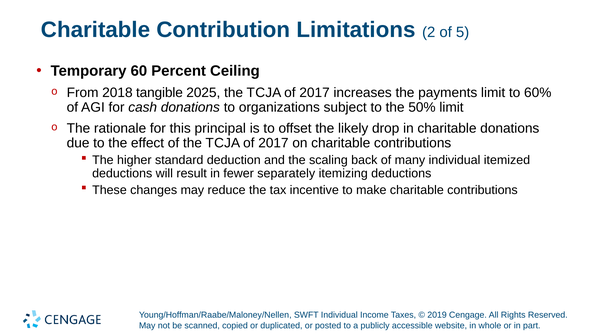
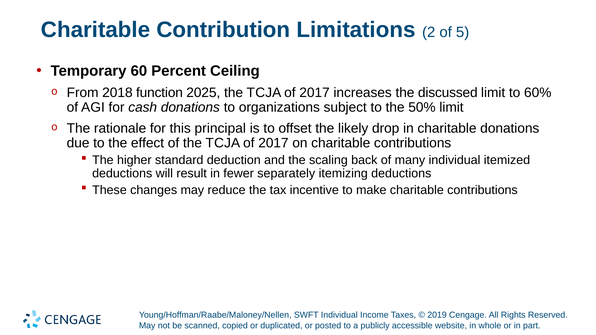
tangible: tangible -> function (159, 93)
payments: payments -> discussed (448, 93)
